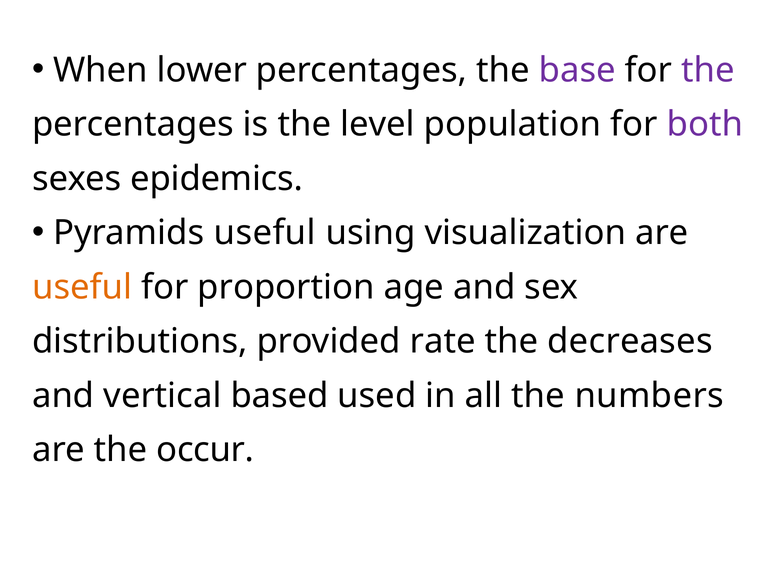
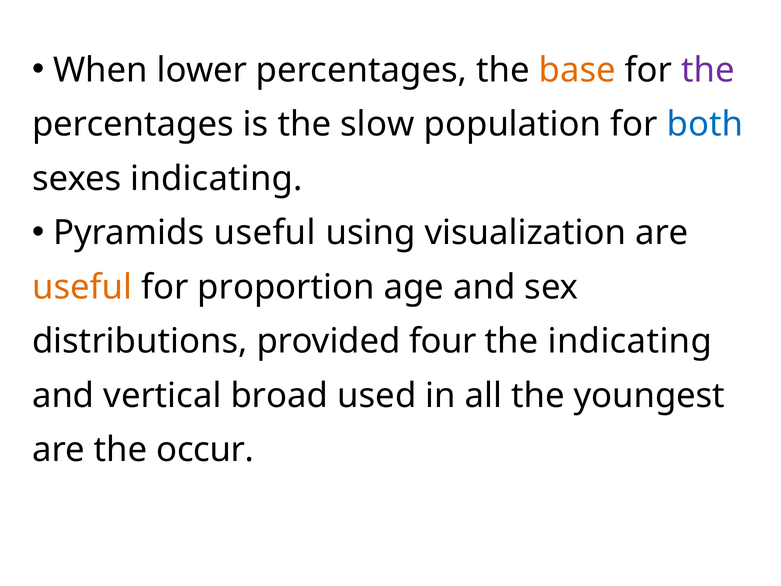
base colour: purple -> orange (577, 70)
level: level -> slow (377, 124)
both colour: purple -> blue (705, 124)
sexes epidemics: epidemics -> indicating (216, 179)
rate: rate -> four (443, 341)
the decreases: decreases -> indicating (630, 341)
based: based -> broad (279, 396)
numbers: numbers -> youngest (649, 396)
